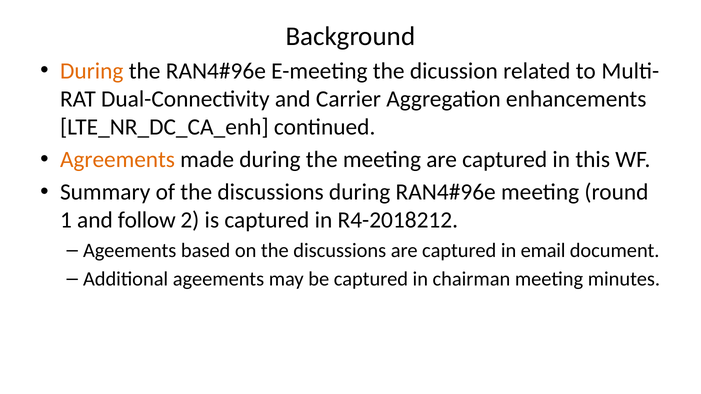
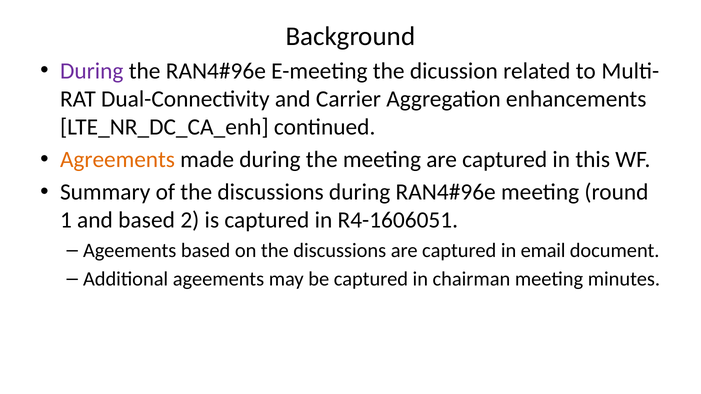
During colour: orange -> purple (92, 71)
and follow: follow -> based (147, 220)
R4-2018212: R4-2018212 -> R4-1606051 (398, 220)
